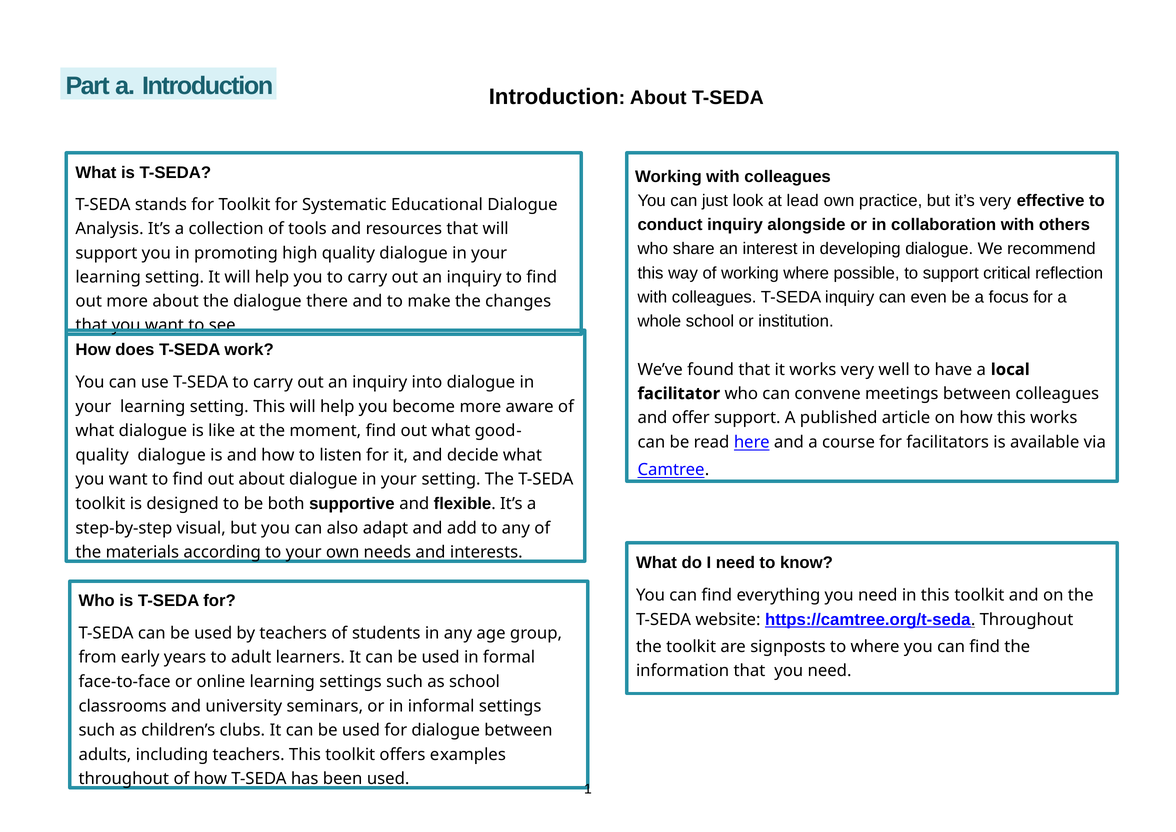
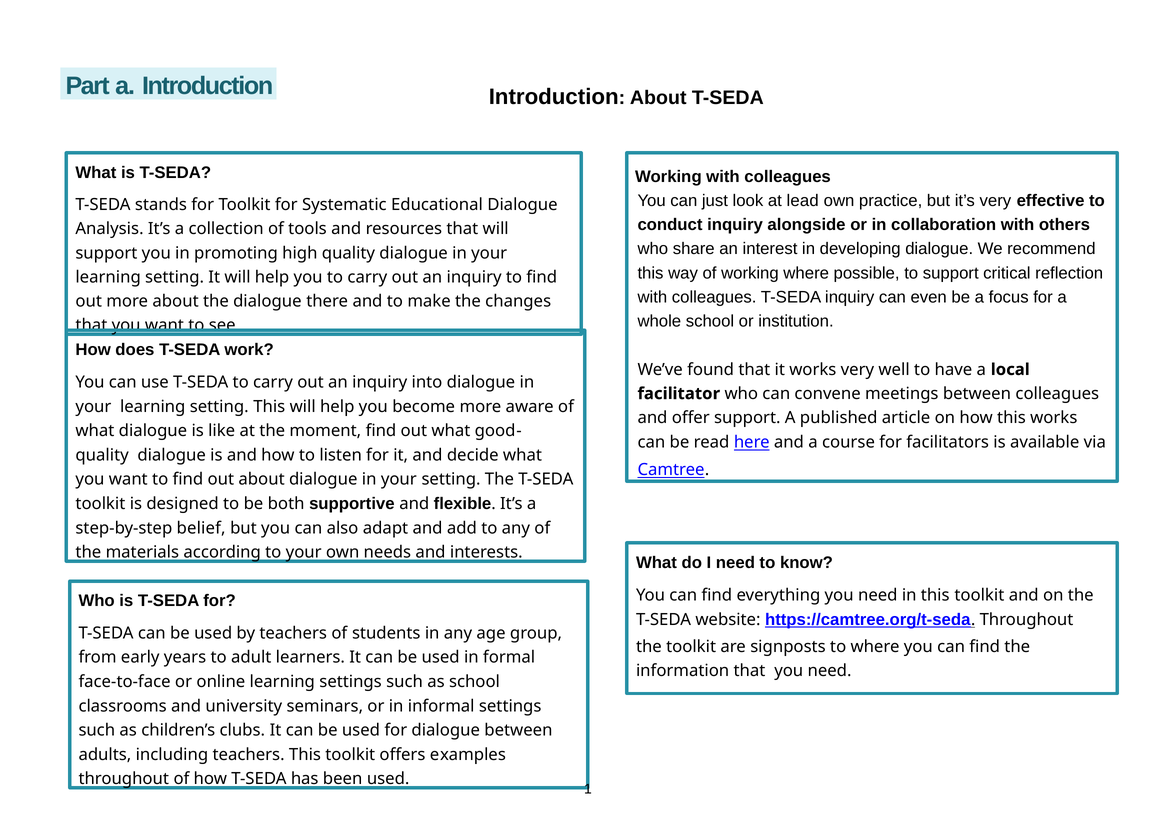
visual: visual -> belief (201, 528)
